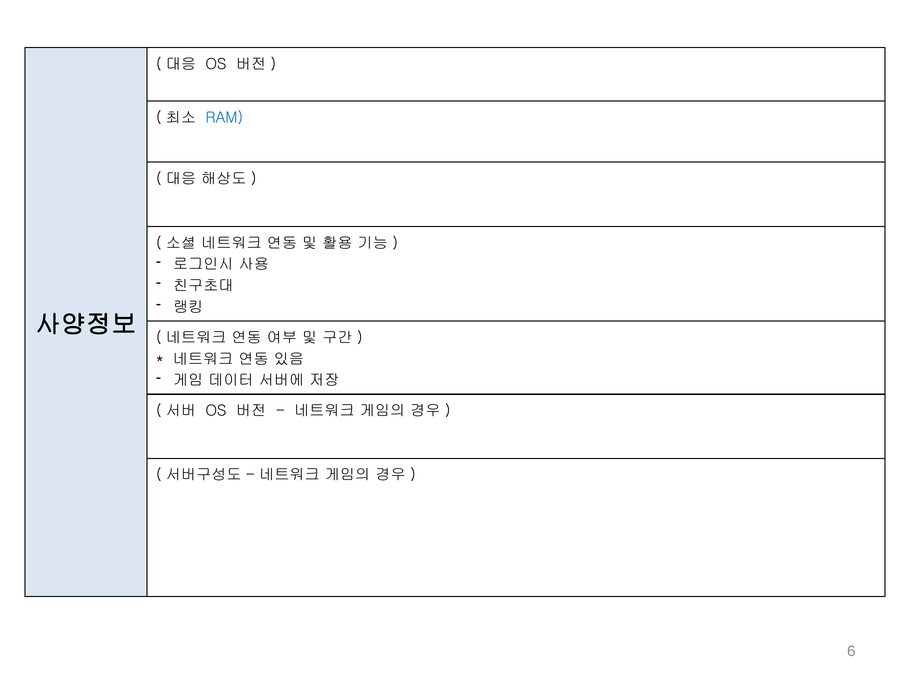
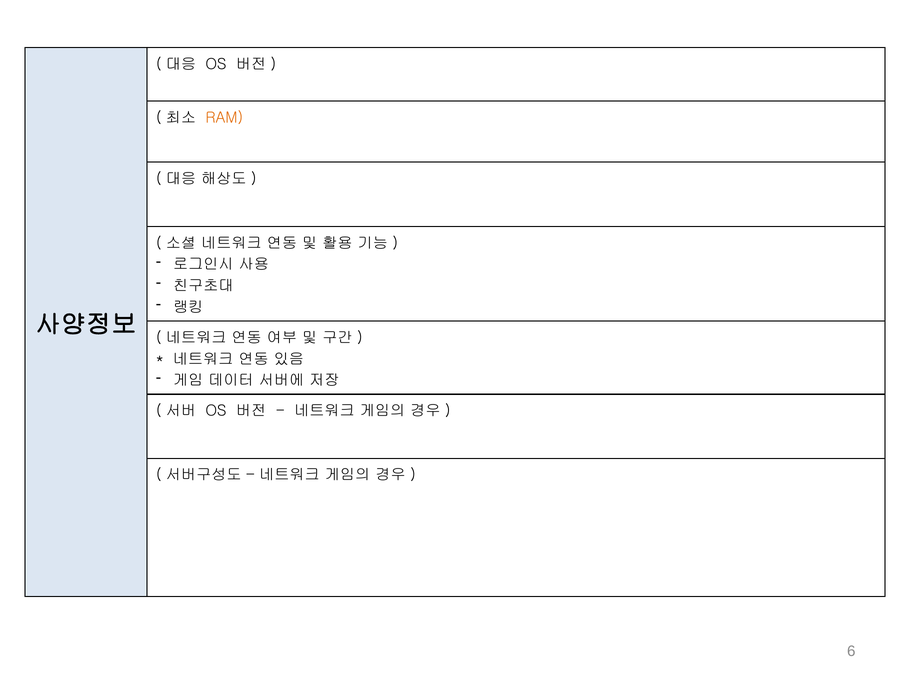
RAM colour: blue -> orange (224, 118)
